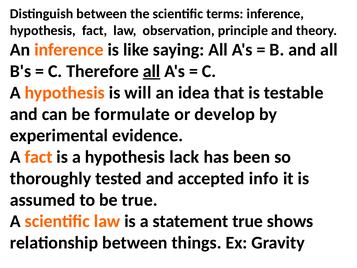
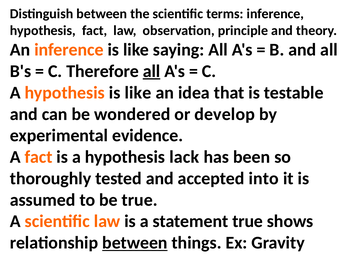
hypothesis is will: will -> like (138, 93)
formulate: formulate -> wondered (132, 114)
info: info -> into (264, 178)
between underline: none -> present (135, 243)
